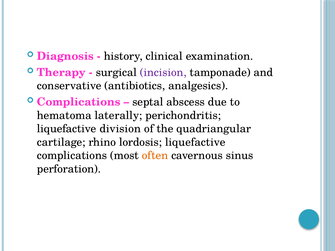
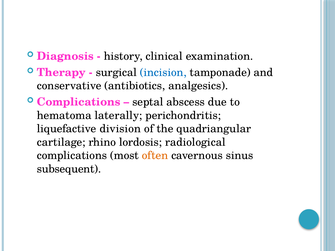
incision colour: purple -> blue (163, 72)
lordosis liquefactive: liquefactive -> radiological (195, 142)
perforation: perforation -> subsequent (69, 169)
